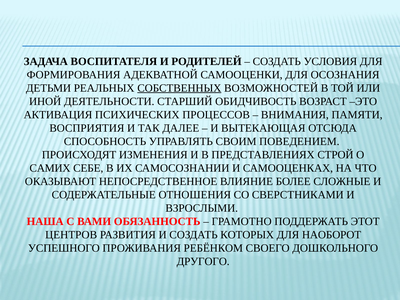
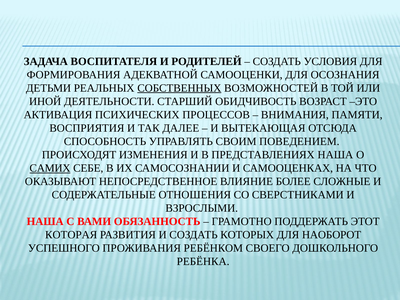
ПРЕДСТАВЛЕНИЯХ СТРОЙ: СТРОЙ -> НАША (335, 155)
САМИХ underline: none -> present (50, 168)
ЦЕНТРОВ: ЦЕНТРОВ -> КОТОРАЯ (71, 235)
ДРУГОГО: ДРУГОГО -> РЕБЁНКА (203, 261)
